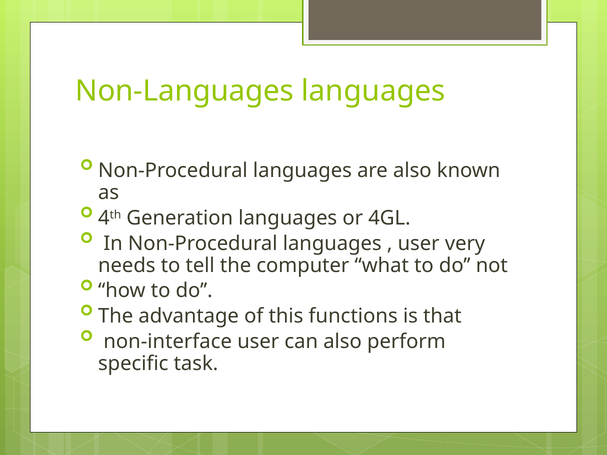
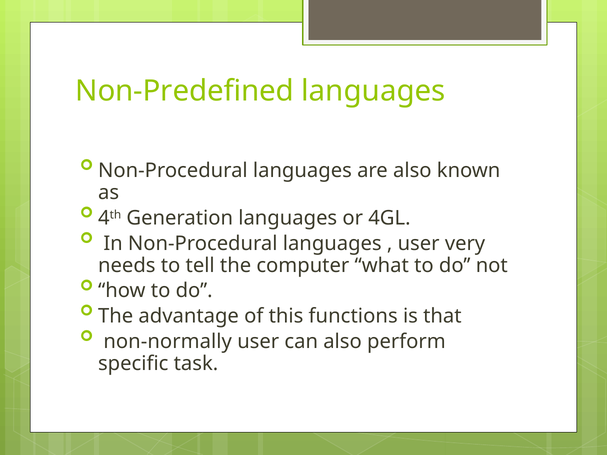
Non-Languages: Non-Languages -> Non-Predefined (185, 91)
non-interface: non-interface -> non-normally (168, 342)
